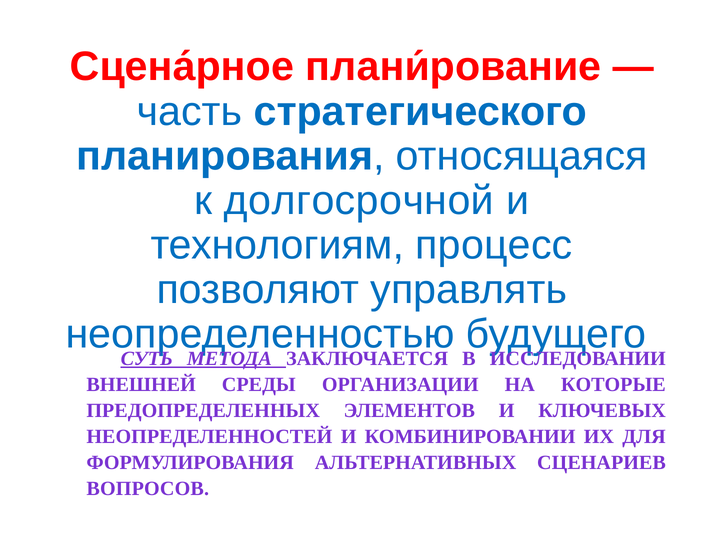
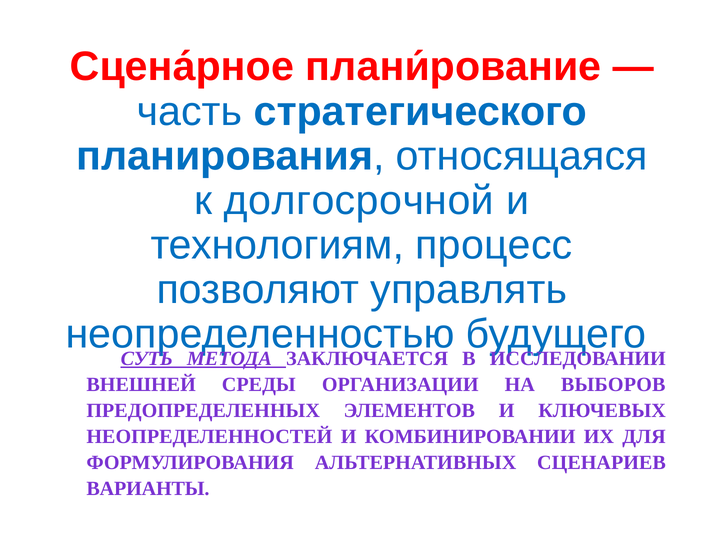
КОТОРЫЕ: КОТОРЫЕ -> ВЫБОРОВ (613, 384)
ВОПРОСОВ: ВОПРОСОВ -> ВАРИАНТЫ (148, 489)
